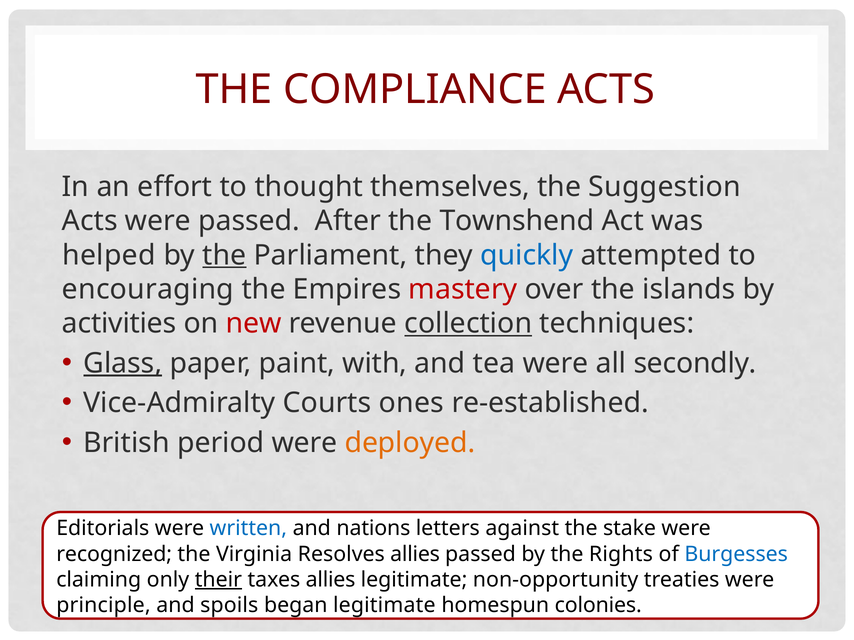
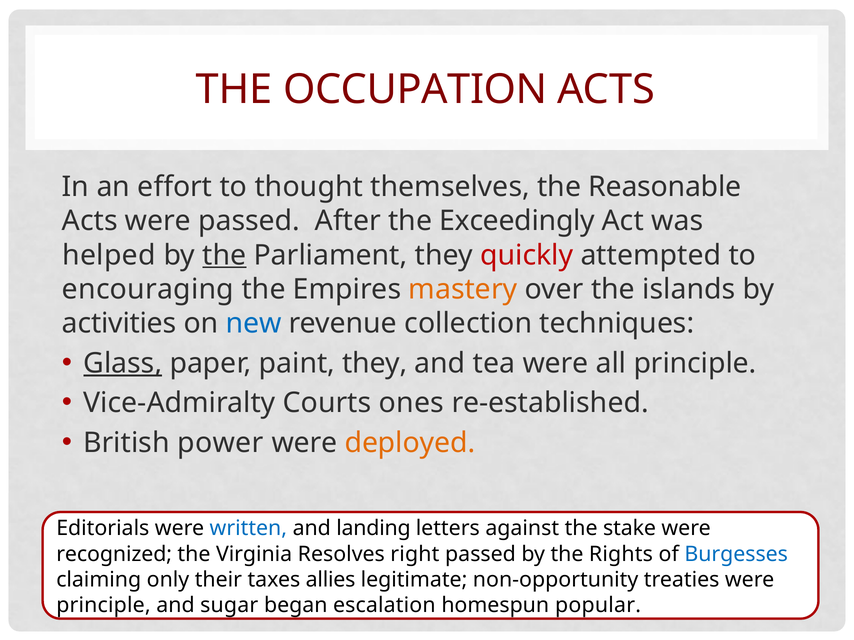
COMPLIANCE: COMPLIANCE -> OCCUPATION (415, 90)
Suggestion: Suggestion -> Reasonable (665, 187)
Townshend: Townshend -> Exceedingly (517, 221)
quickly colour: blue -> red (527, 255)
mastery colour: red -> orange (463, 290)
new colour: red -> blue (254, 324)
collection underline: present -> none (468, 324)
paint with: with -> they (375, 364)
all secondly: secondly -> principle (695, 364)
period: period -> power (220, 443)
nations: nations -> landing (373, 529)
Resolves allies: allies -> right (415, 554)
their underline: present -> none (218, 580)
spoils: spoils -> sugar (229, 606)
began legitimate: legitimate -> escalation (384, 606)
colonies: colonies -> popular (598, 606)
